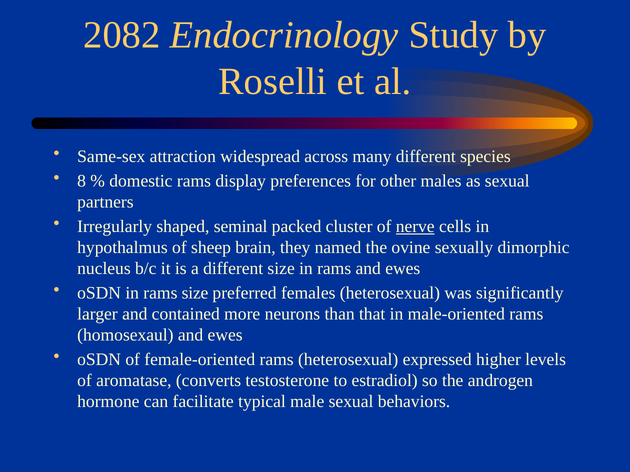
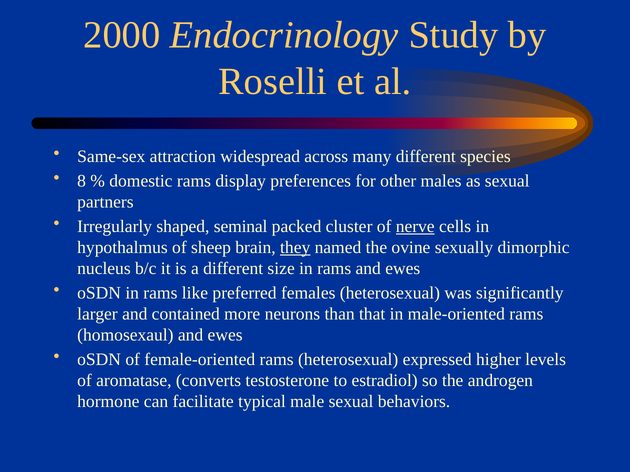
2082: 2082 -> 2000 (122, 35)
they underline: none -> present (295, 248)
rams size: size -> like (195, 293)
